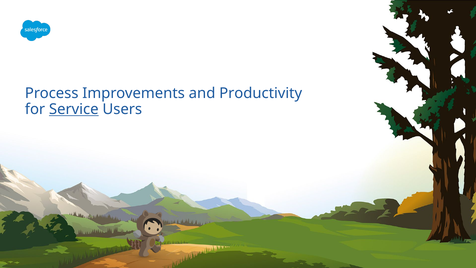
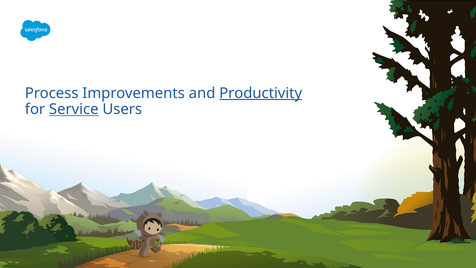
Productivity underline: none -> present (261, 93)
